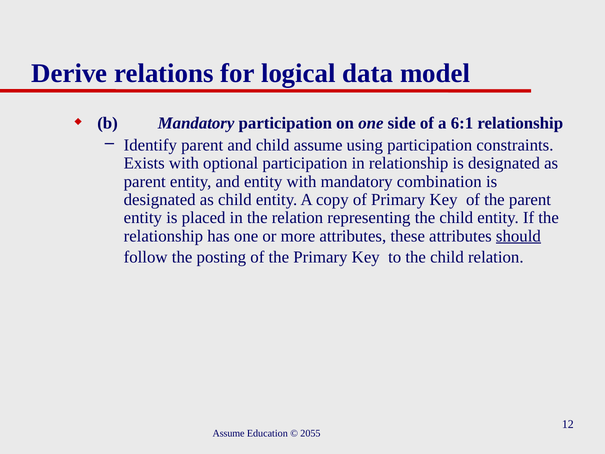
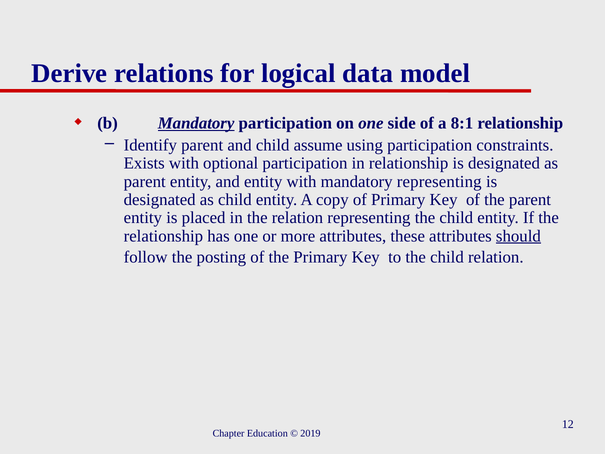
Mandatory underline: none -> present (196, 123)
6:1: 6:1 -> 8:1 (462, 123)
mandatory combination: combination -> representing (439, 181)
Assume: Assume -> Chapter (229, 433)
2055: 2055 -> 2019 (310, 433)
